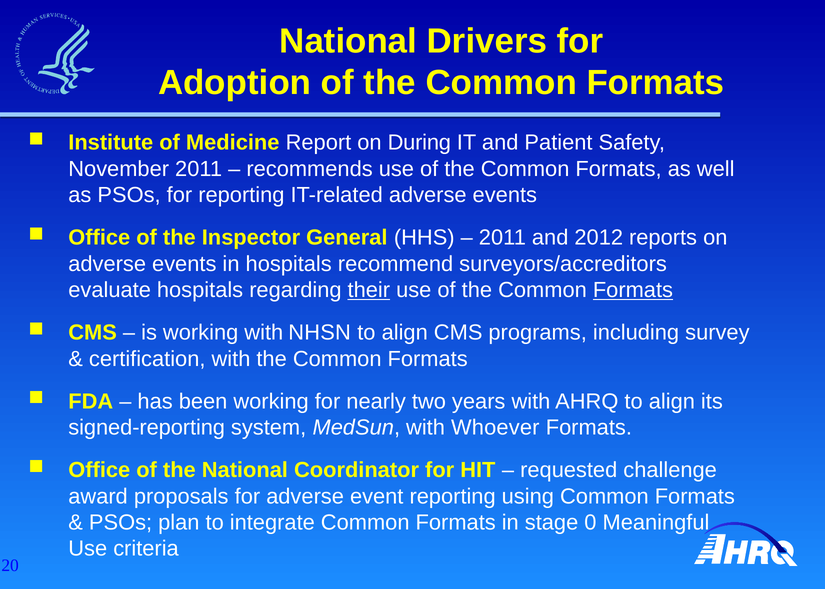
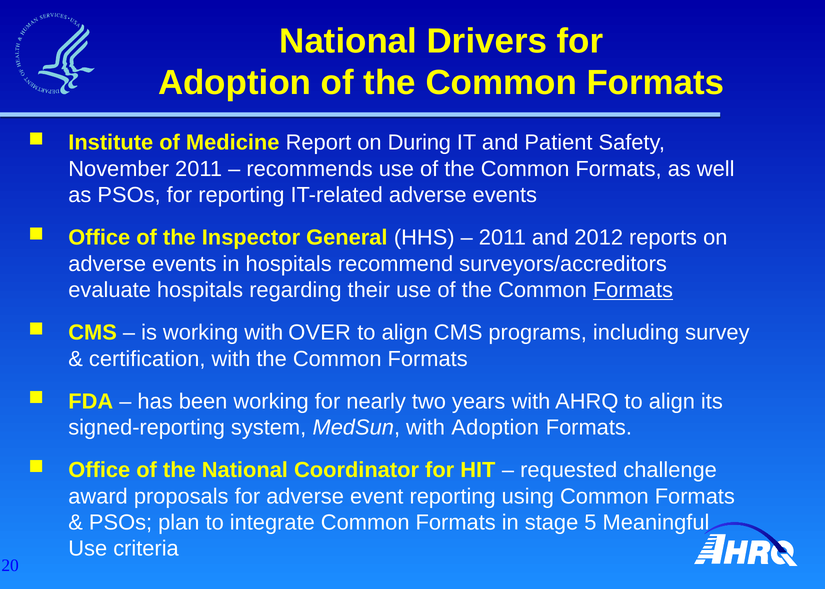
their underline: present -> none (369, 290)
NHSN: NHSN -> OVER (320, 333)
with Whoever: Whoever -> Adoption (495, 428)
0: 0 -> 5 (590, 523)
